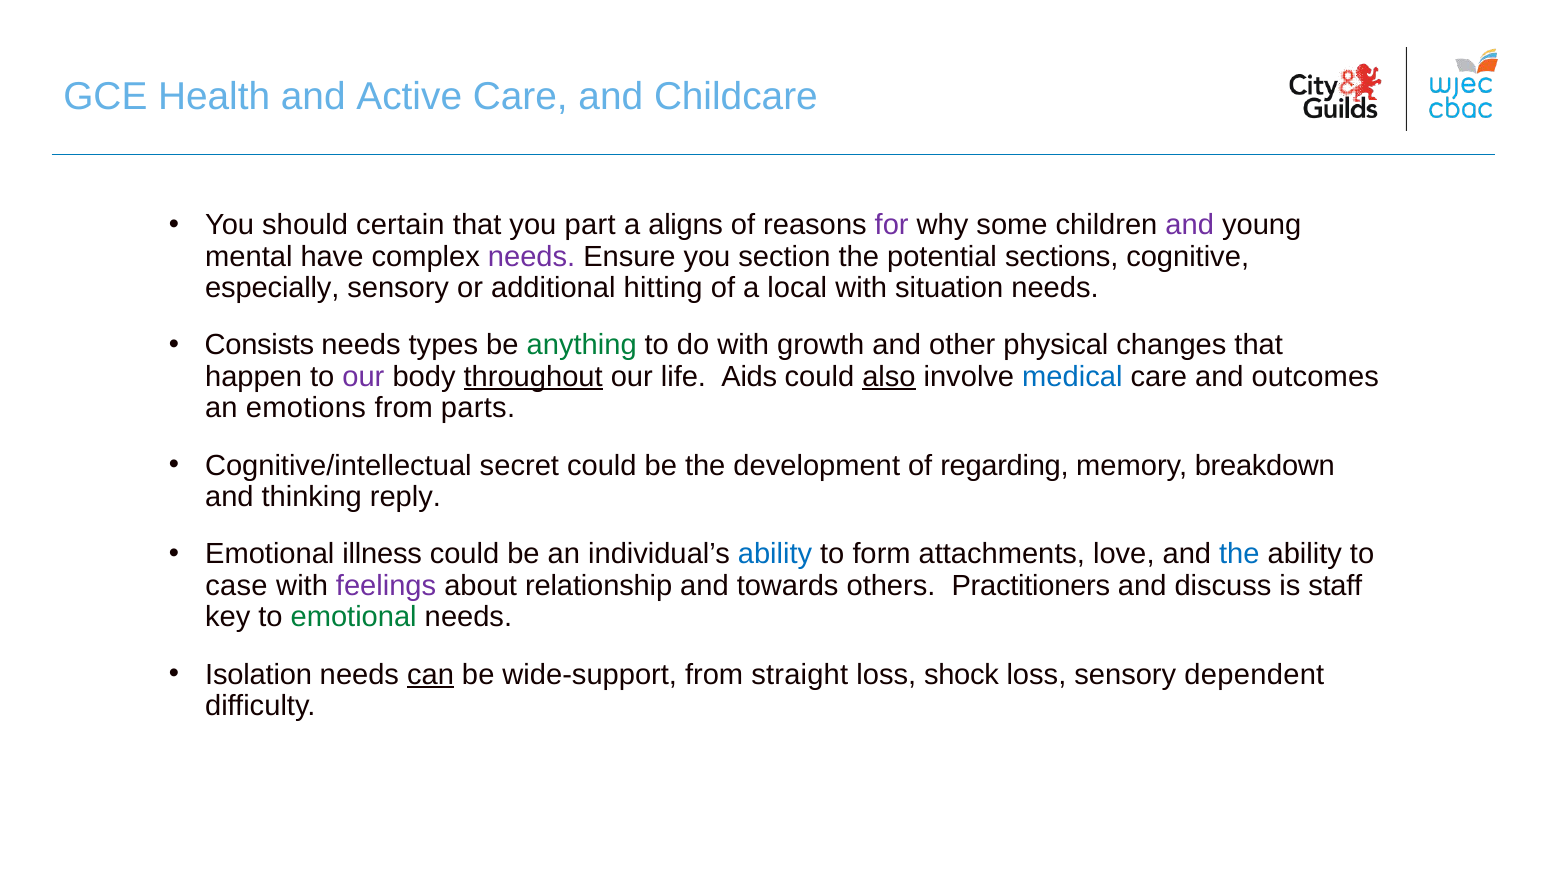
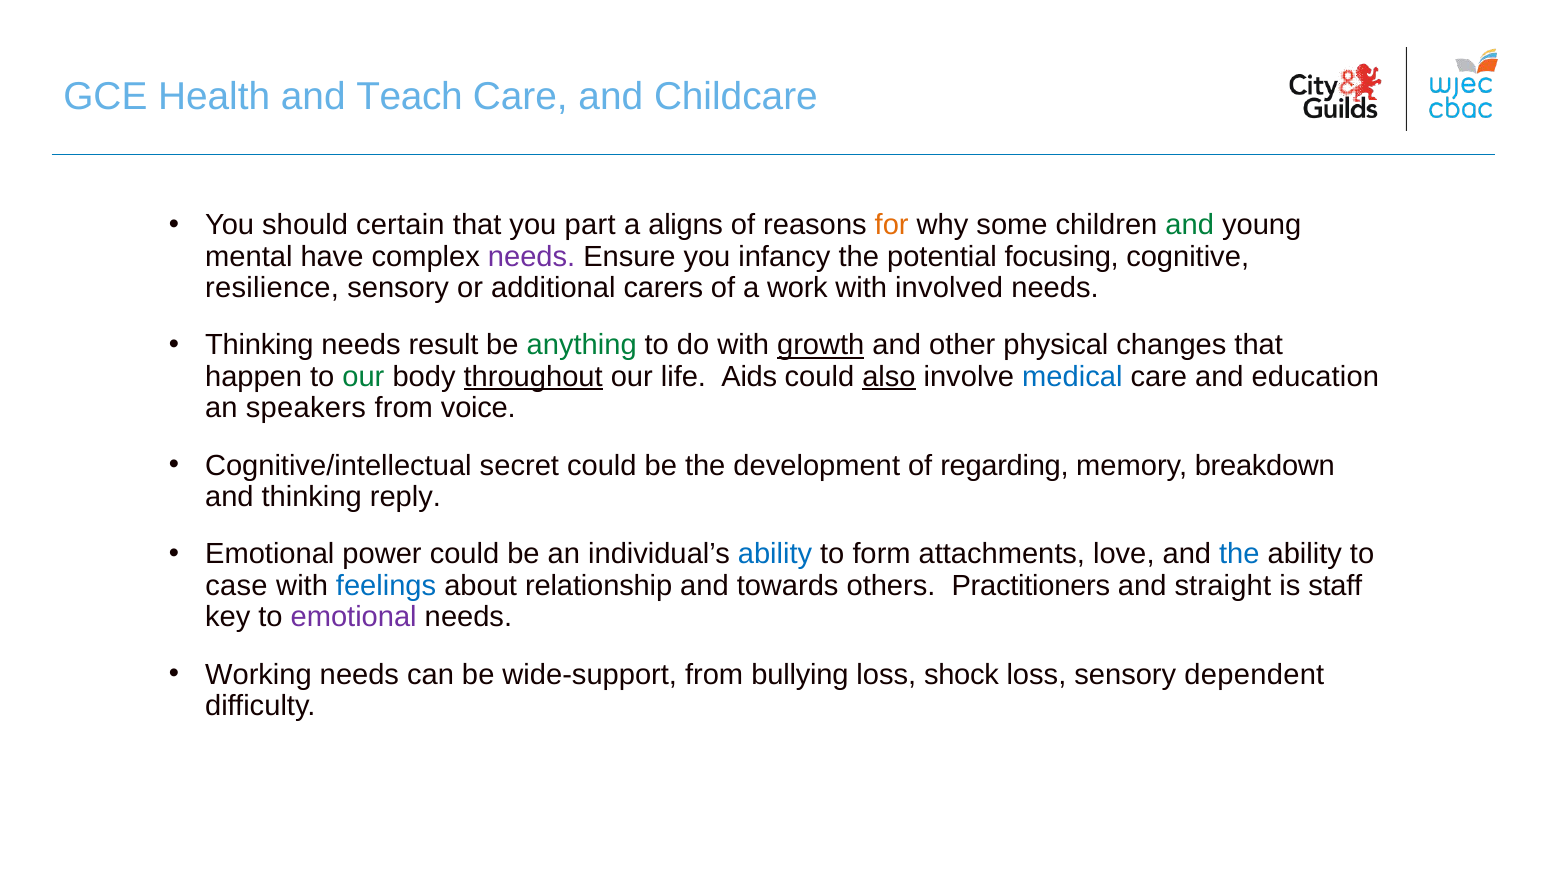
Active: Active -> Teach (409, 97)
for colour: purple -> orange (892, 225)
and colour: purple -> green (1190, 225)
section: section -> infancy (784, 257)
sections: sections -> focusing (1062, 257)
especially: especially -> resilience (272, 288)
hitting: hitting -> carers (663, 288)
local: local -> work (797, 288)
situation: situation -> involved (949, 288)
Consists: Consists -> Thinking (259, 345)
types: types -> result (444, 345)
growth underline: none -> present (821, 345)
our colour: purple -> green (363, 377)
outcomes: outcomes -> education (1315, 377)
emotions: emotions -> speakers (306, 408)
parts: parts -> voice (478, 408)
illness: illness -> power (382, 554)
feelings colour: purple -> blue (386, 586)
discuss: discuss -> straight (1223, 586)
emotional colour: green -> purple (354, 617)
Isolation: Isolation -> Working (258, 674)
can underline: present -> none (431, 674)
straight: straight -> bullying (800, 674)
